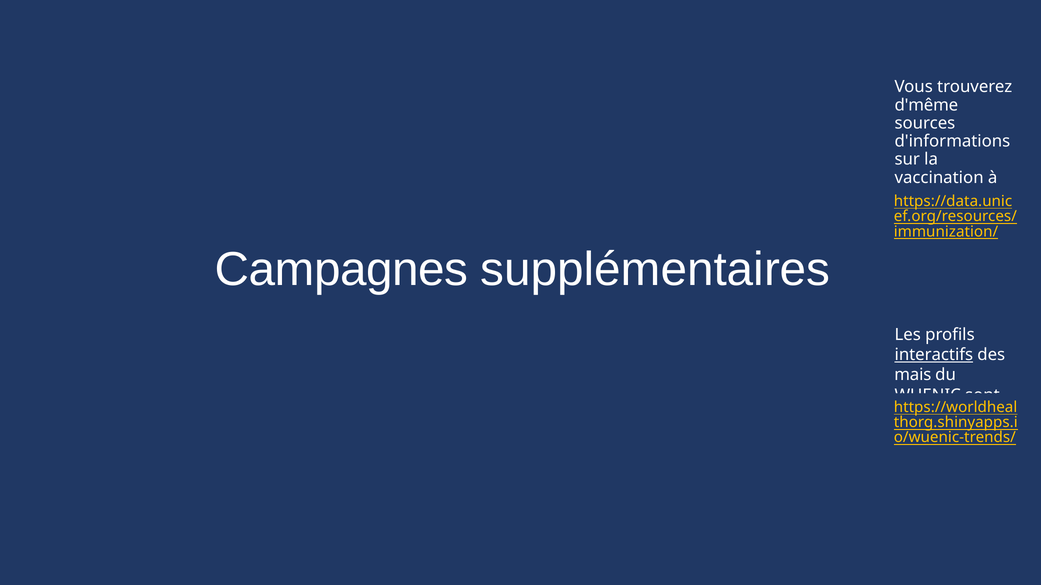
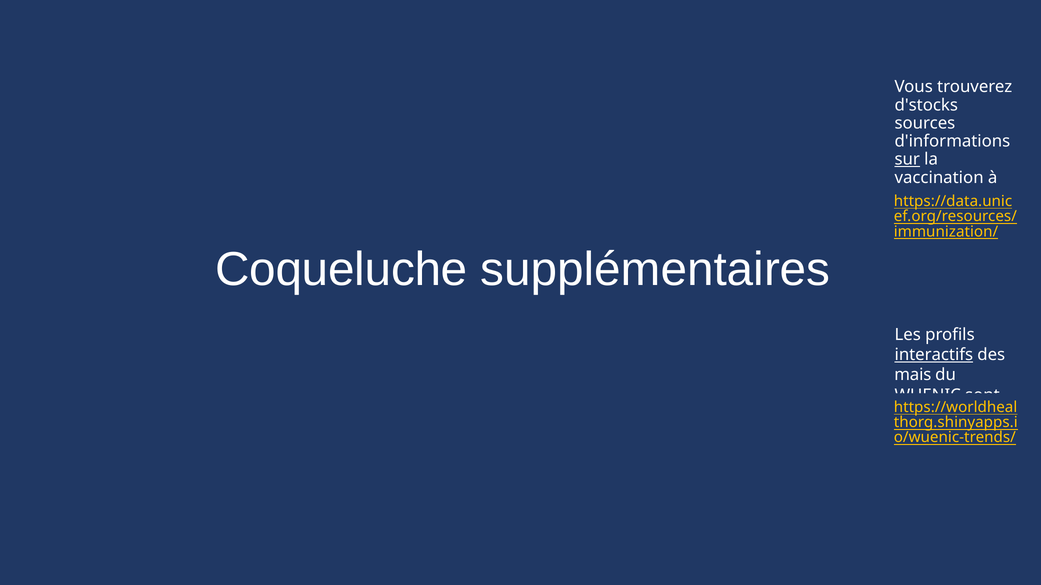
d'même: d'même -> d'stocks (926, 105)
sur underline: none -> present (907, 160)
Campagnes: Campagnes -> Coqueluche (341, 270)
